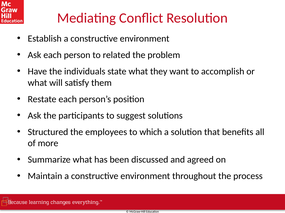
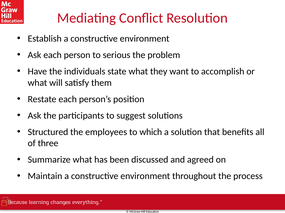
related: related -> serious (117, 55)
more: more -> three (48, 144)
